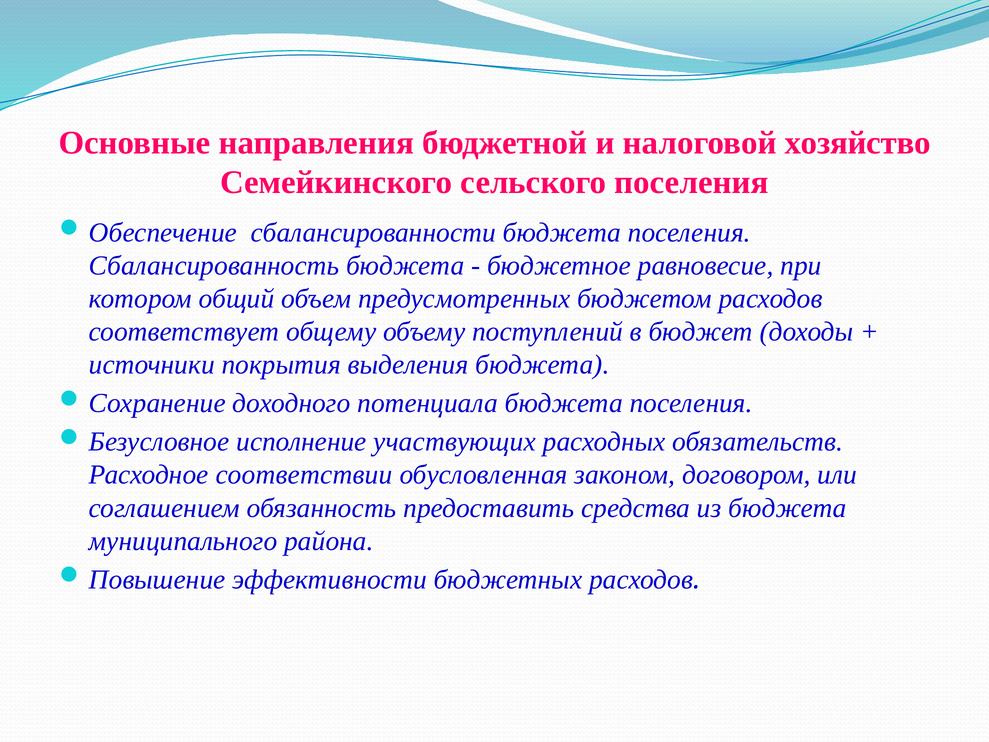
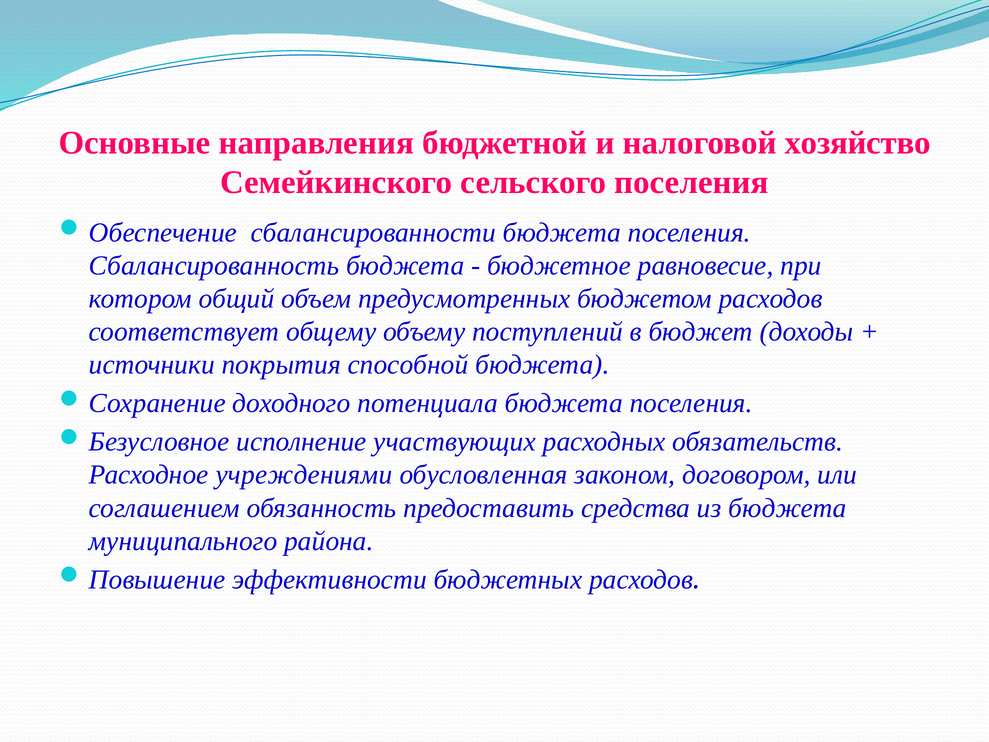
выделения: выделения -> способной (408, 365)
соответствии: соответствии -> учреждениями (304, 475)
